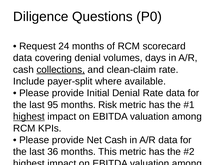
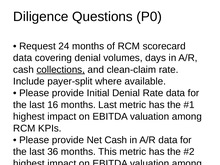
95: 95 -> 16 (53, 105)
months Risk: Risk -> Last (108, 105)
highest underline: present -> none (29, 117)
